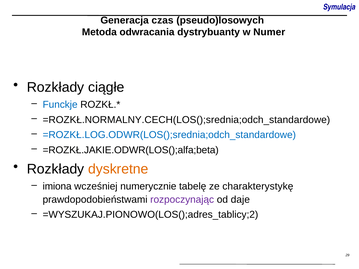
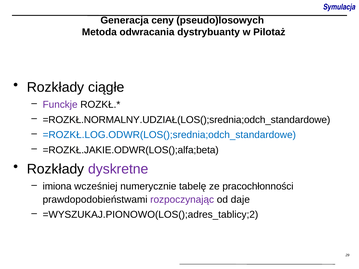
czas: czas -> ceny (163, 20)
Numer: Numer -> Pilotaż (269, 32)
Funckje colour: blue -> purple (60, 105)
=ROZKŁ.NORMALNY.CECH(LOS();srednia;odch_standardowe: =ROZKŁ.NORMALNY.CECH(LOS();srednia;odch_standardowe -> =ROZKŁ.NORMALNY.UDZIAŁ(LOS();srednia;odch_standardowe (186, 120)
dyskretne colour: orange -> purple (118, 169)
charakterystykę: charakterystykę -> pracochłonności (258, 187)
